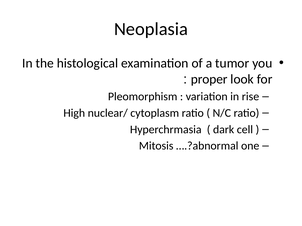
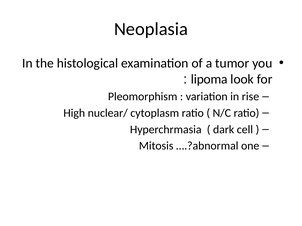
proper: proper -> lipoma (209, 79)
